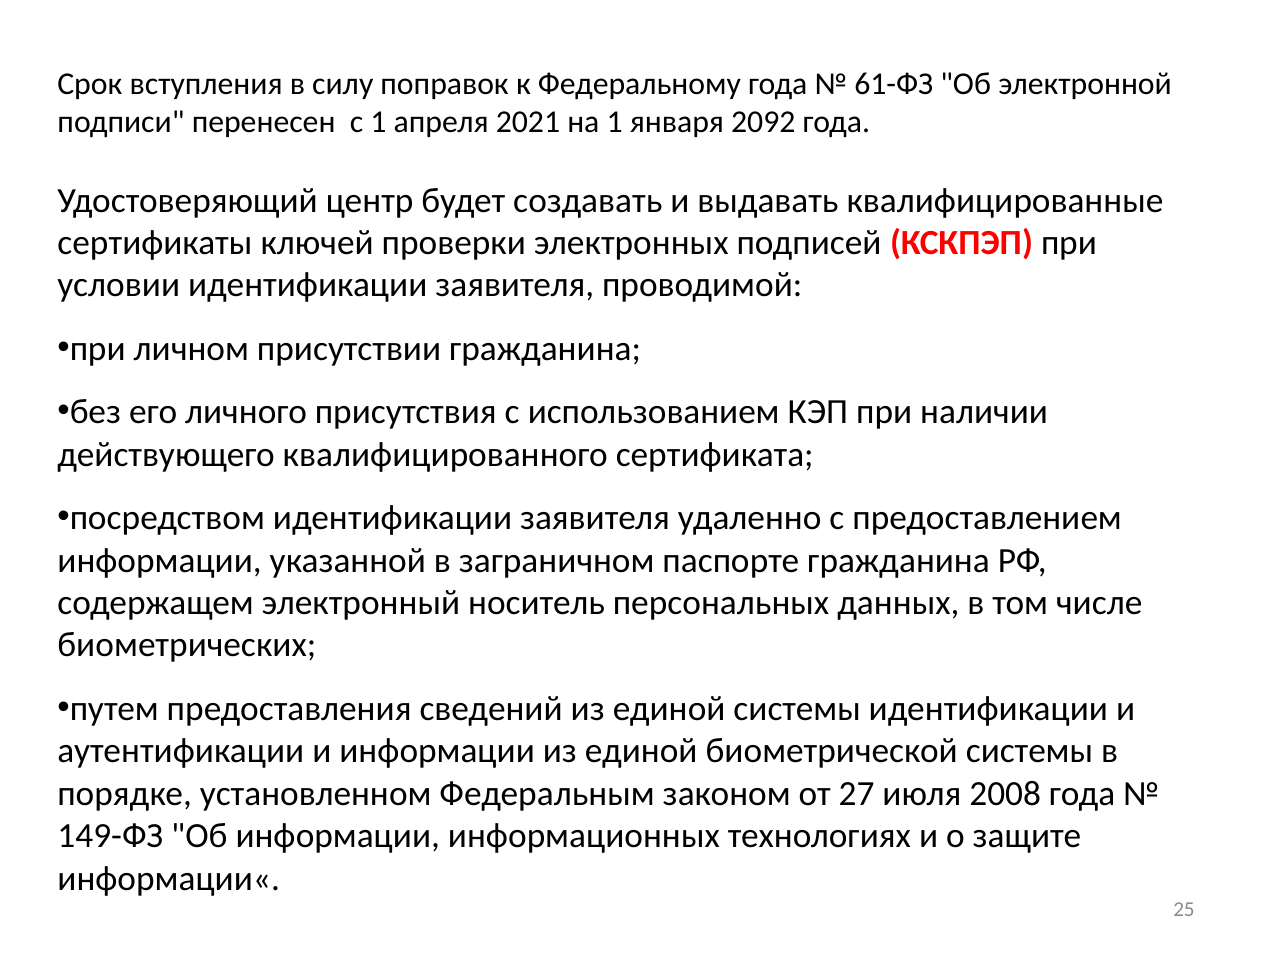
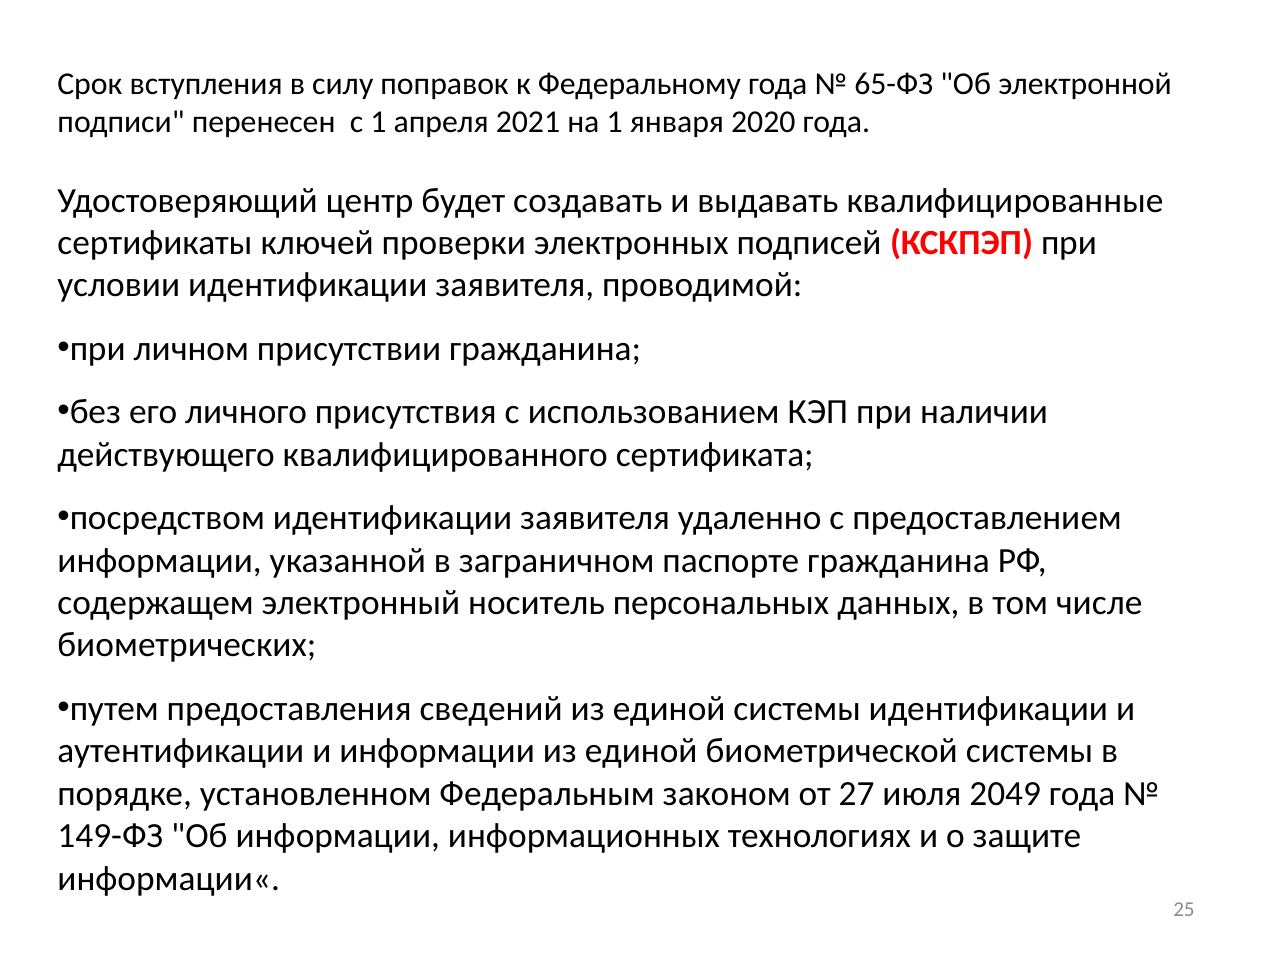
61-ФЗ: 61-ФЗ -> 65-ФЗ (894, 84)
2092: 2092 -> 2020 (763, 122)
2008: 2008 -> 2049 (1005, 794)
